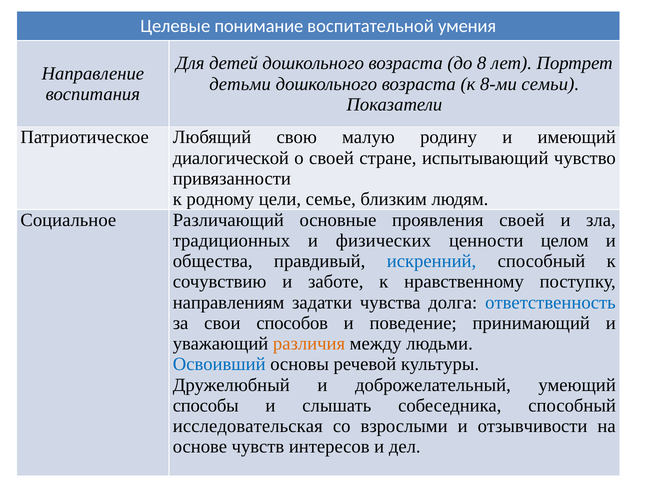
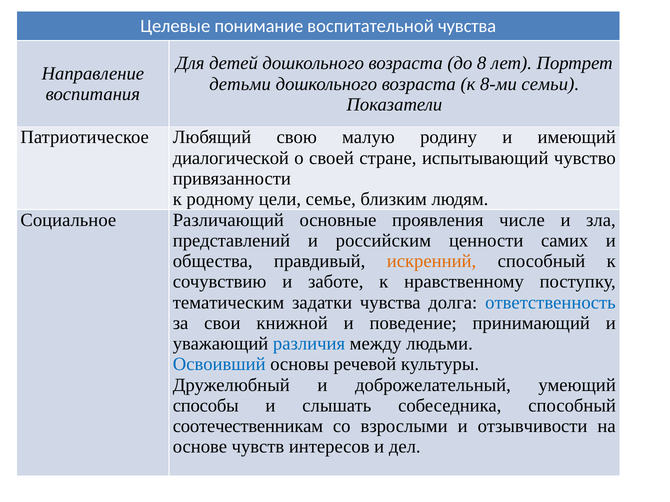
воспитательной умения: умения -> чувства (467, 26)
проявления своей: своей -> числе (522, 220)
традиционных: традиционных -> представлений (232, 241)
физических: физических -> российским (383, 241)
целом: целом -> самих (565, 241)
искренний colour: blue -> orange (432, 261)
направлениям: направлениям -> тематическим (229, 303)
способов: способов -> книжной (292, 323)
различия colour: orange -> blue (309, 344)
исследовательская: исследовательская -> соотечественникам (248, 427)
